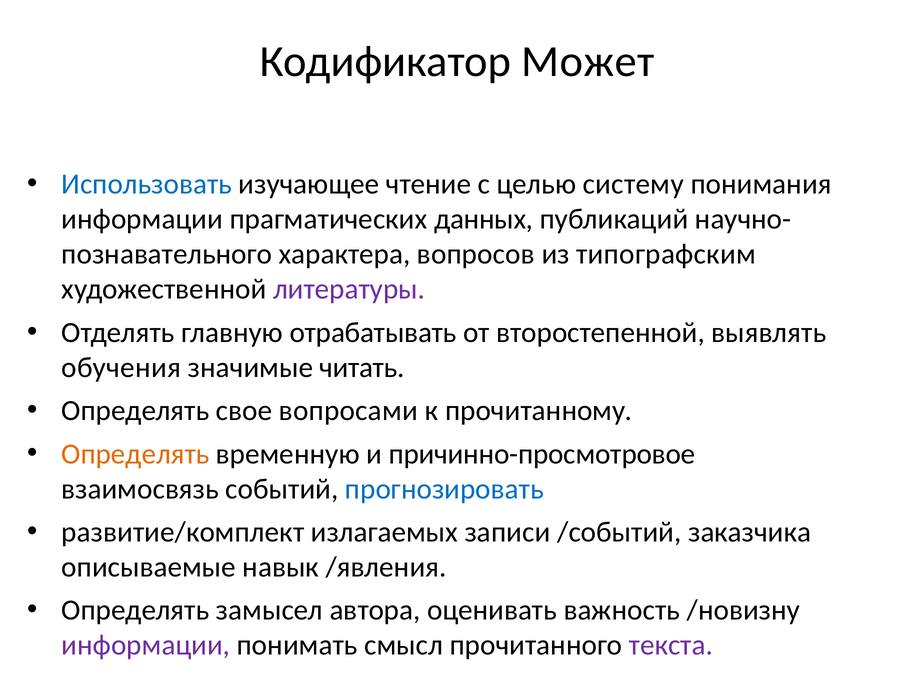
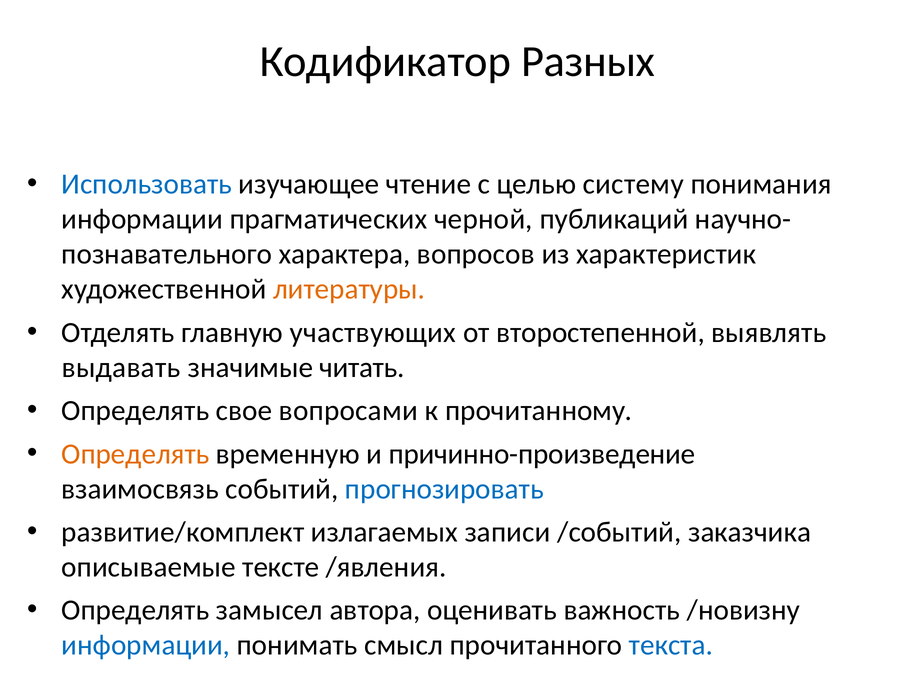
Может: Может -> Разных (588, 62)
данных: данных -> черной (483, 219)
типографским: типографским -> характеристик (666, 254)
литературы colour: purple -> orange (349, 289)
отрабатывать: отрабатывать -> участвующих (373, 333)
обучения: обучения -> выдавать (121, 368)
причинно-просмотровое: причинно-просмотровое -> причинно-произведение (542, 454)
навык: навык -> тексте (281, 567)
информации colour: purple -> blue (146, 646)
текста colour: purple -> blue (671, 646)
